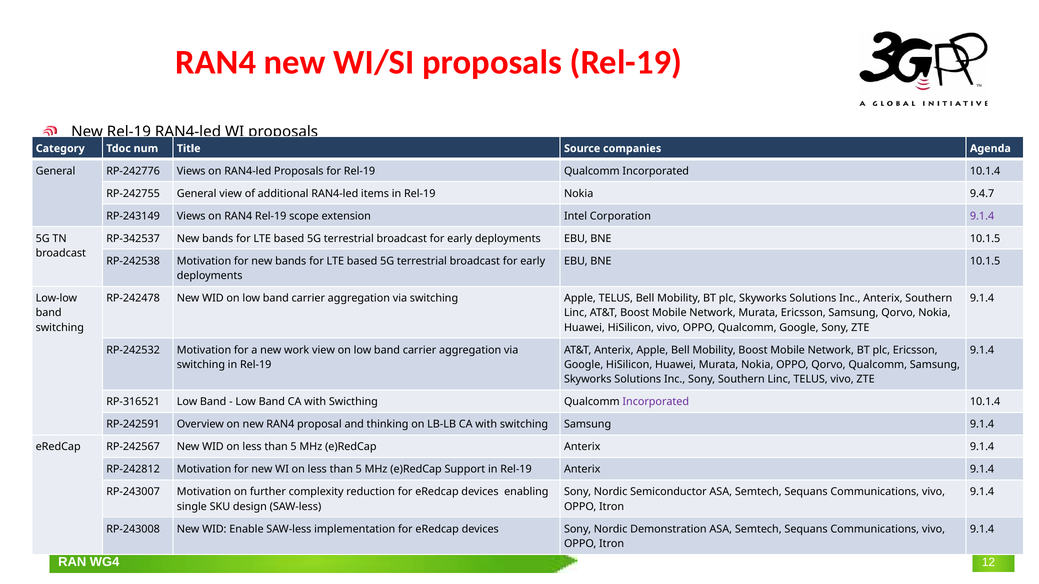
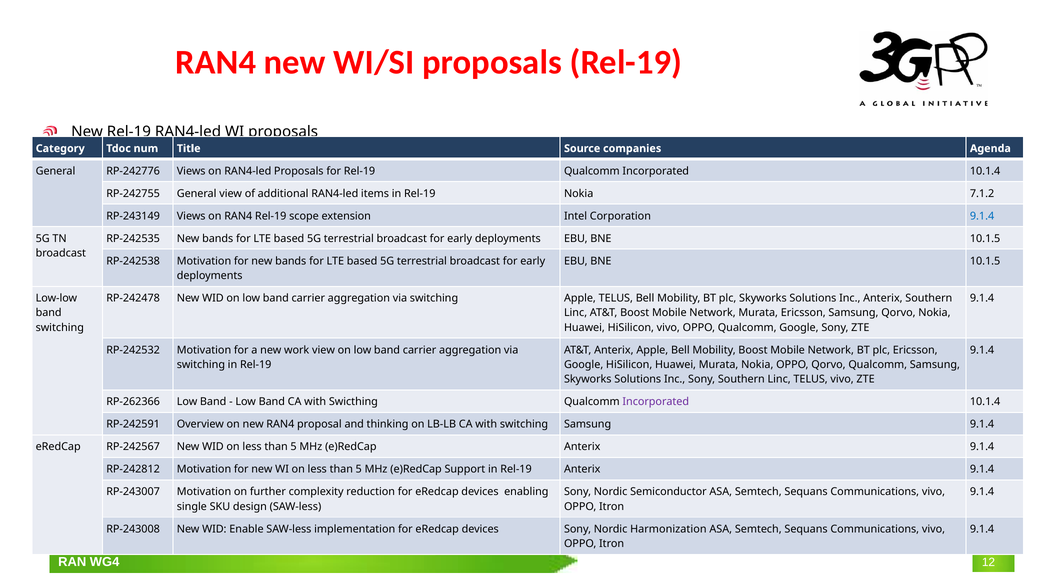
9.4.7: 9.4.7 -> 7.1.2 (982, 194)
9.1.4 colour: purple -> blue (982, 216)
RP-342537: RP-342537 -> RP-242535 (133, 239)
RP-316521: RP-316521 -> RP-262366 (133, 402)
Demonstration: Demonstration -> Harmonization (668, 530)
